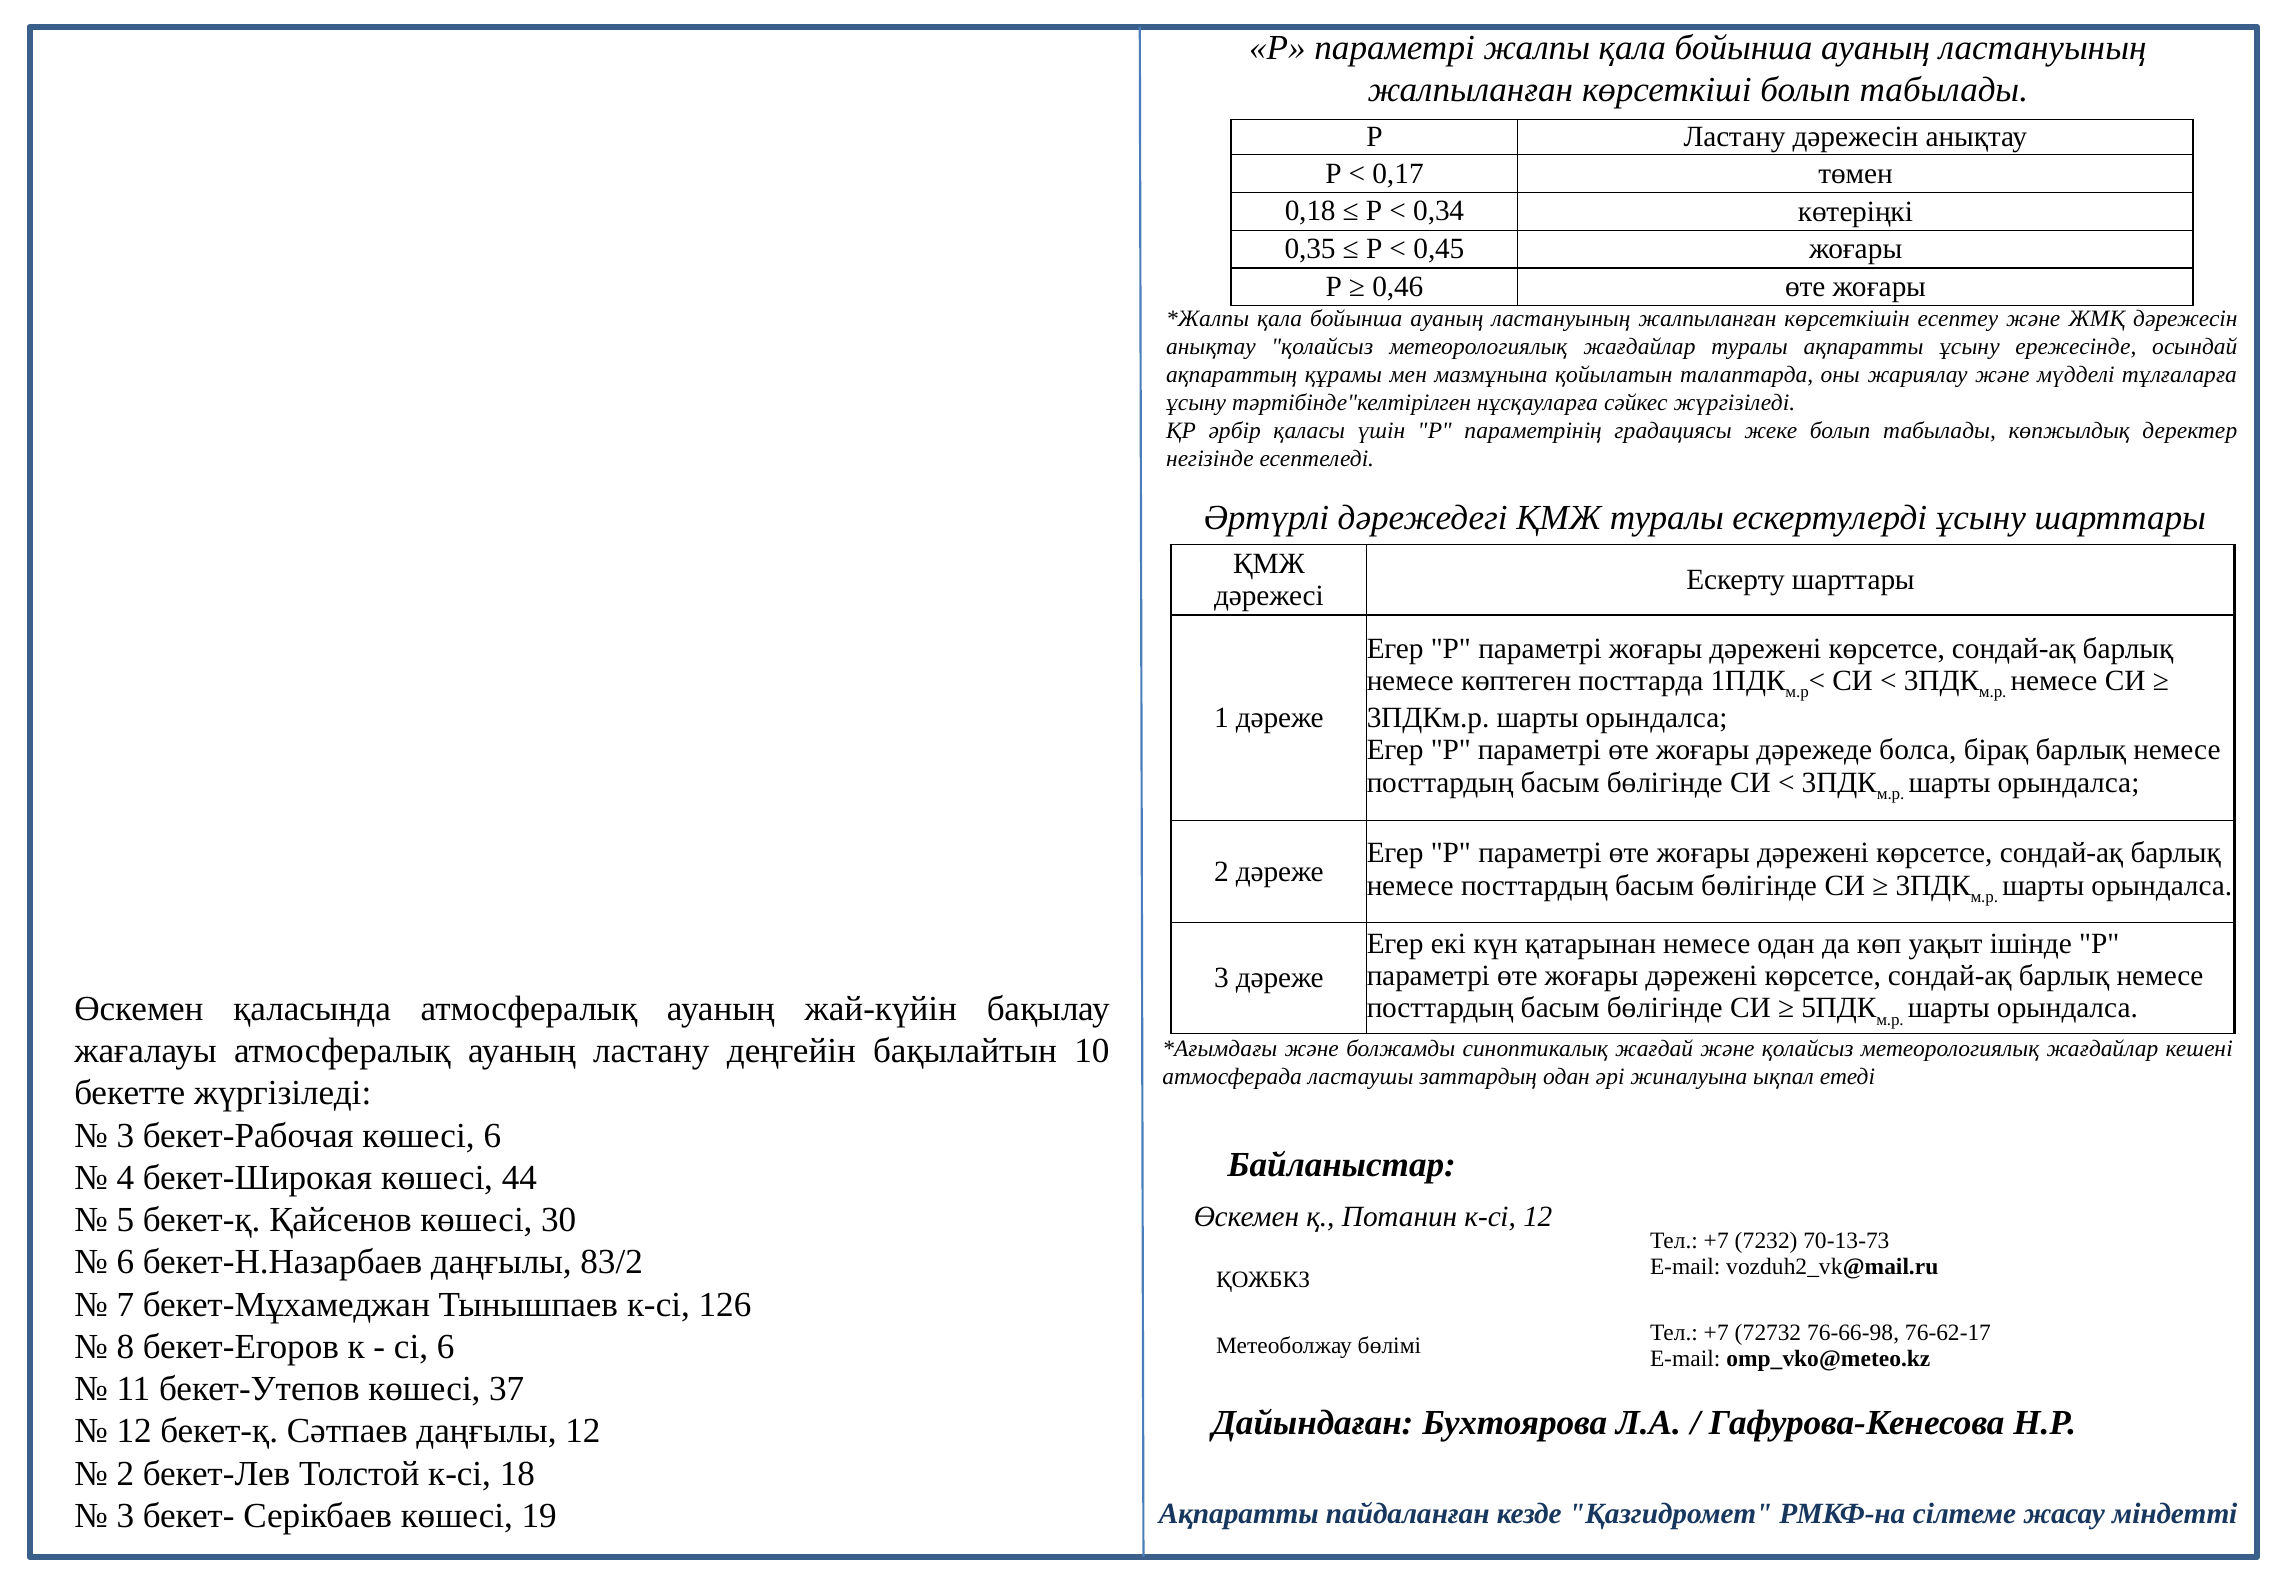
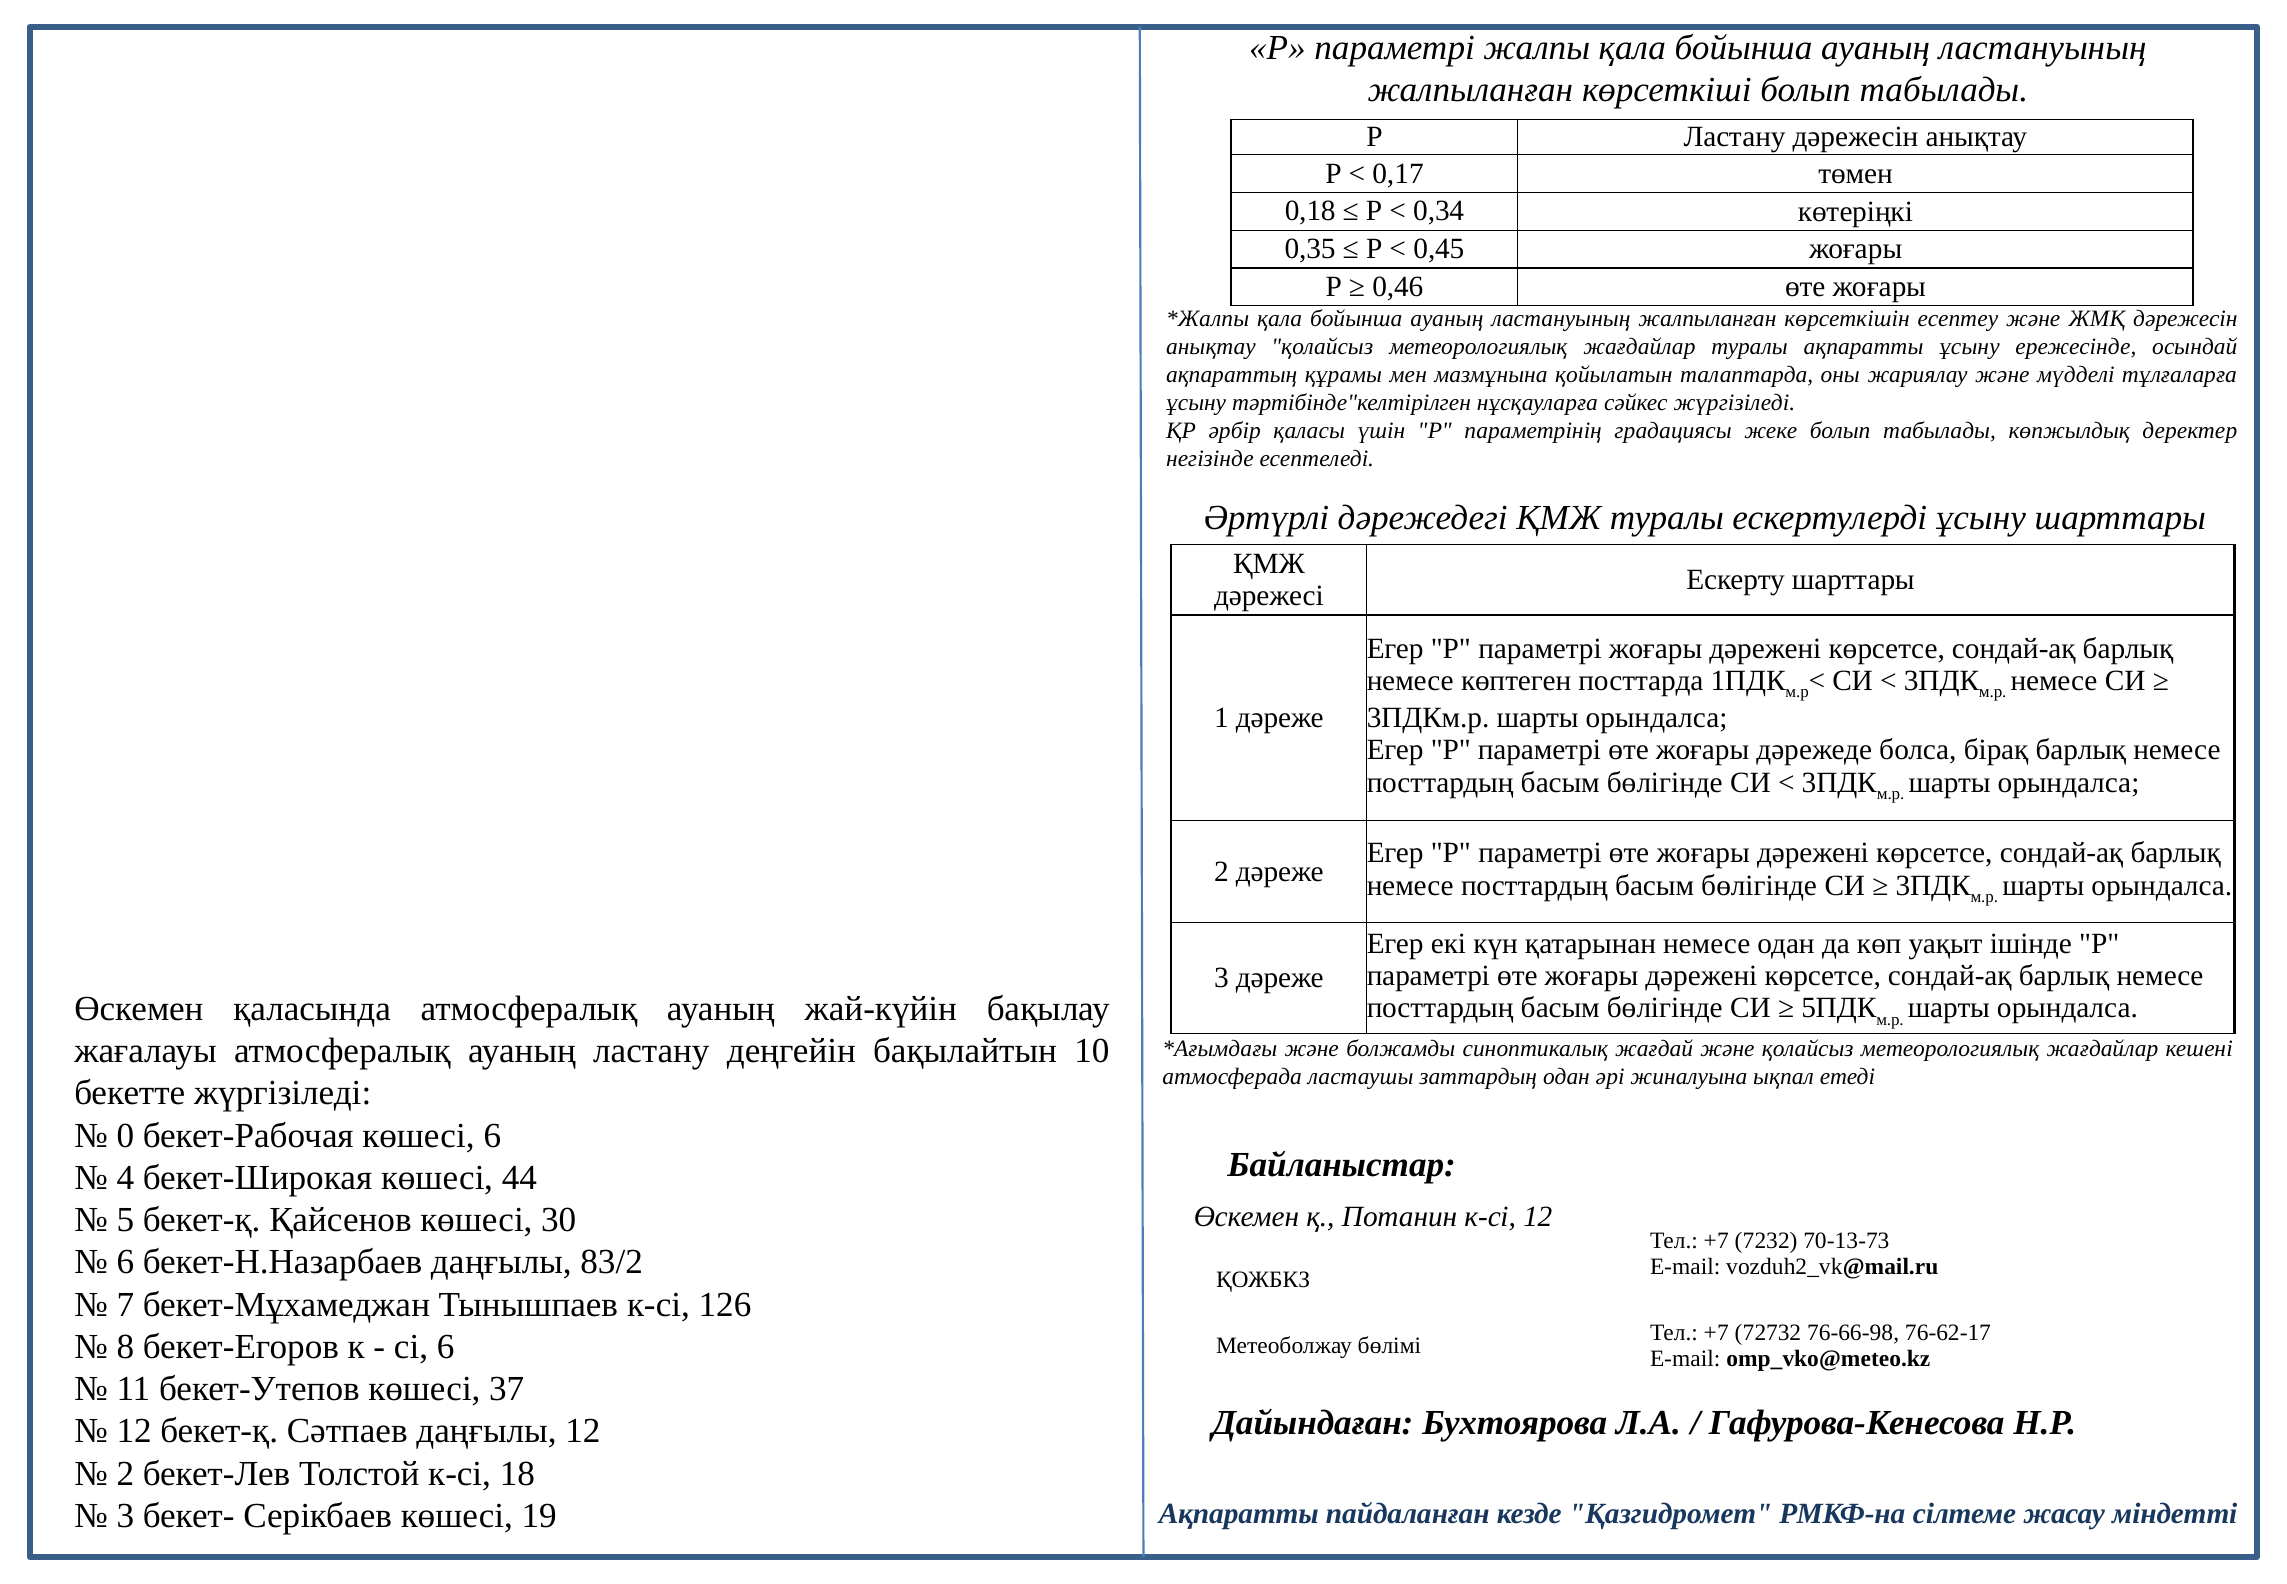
3: 3 -> 0 (125, 1135)
